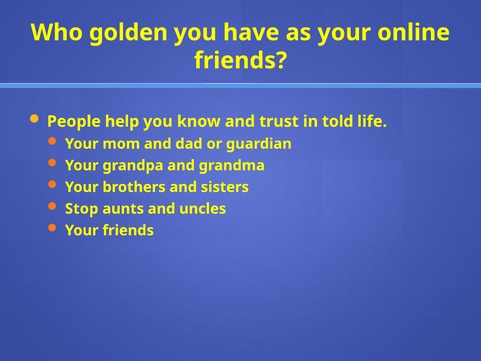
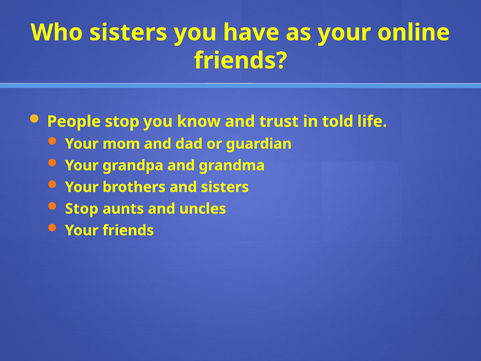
Who golden: golden -> sisters (128, 33)
People help: help -> stop (122, 121)
